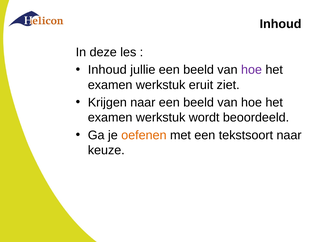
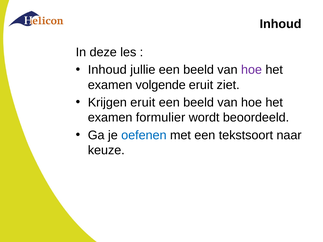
werkstuk: werkstuk -> volgende (161, 85)
Krijgen naar: naar -> eruit (143, 103)
werkstuk: werkstuk -> formulier (161, 118)
oefenen colour: orange -> blue (144, 135)
